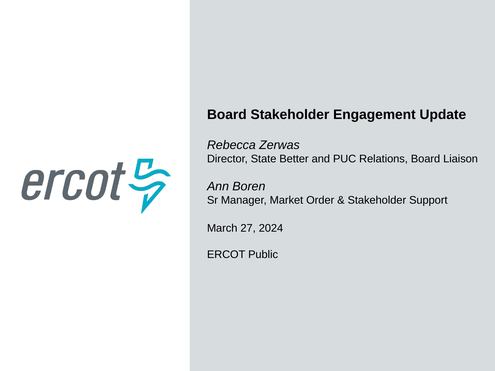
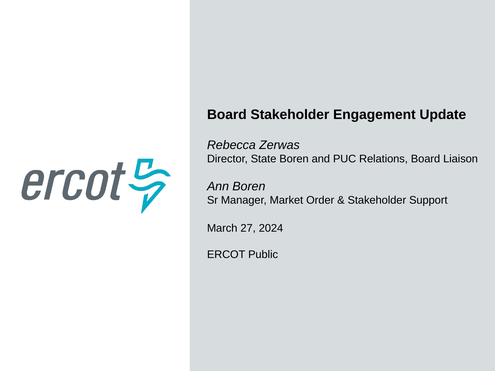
State Better: Better -> Boren (294, 159)
